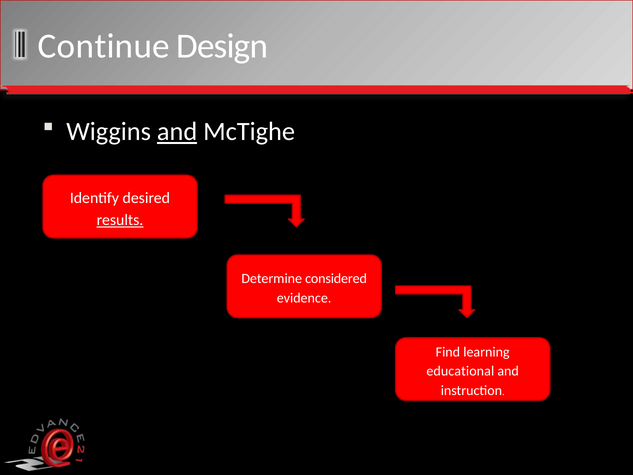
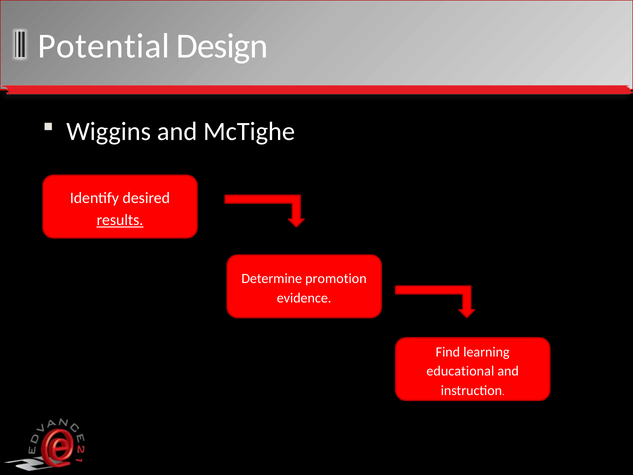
Continue: Continue -> Potential (104, 46)
and underline: present -> none (177, 132)
considered: considered -> promotion (336, 279)
